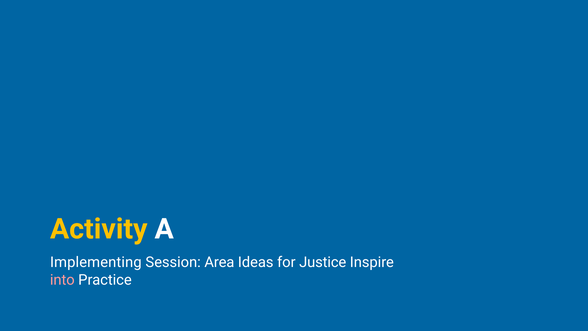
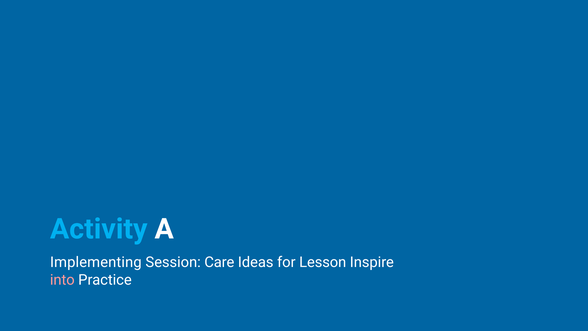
Activity colour: yellow -> light blue (99, 229)
Area: Area -> Care (219, 262)
Justice: Justice -> Lesson (323, 262)
